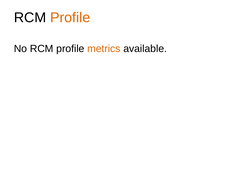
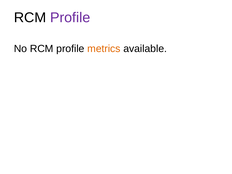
Profile colour: orange -> purple (70, 18)
